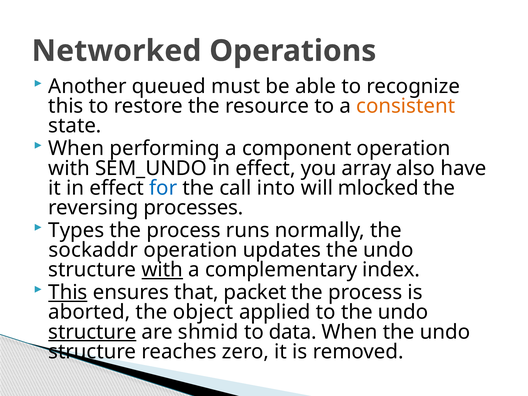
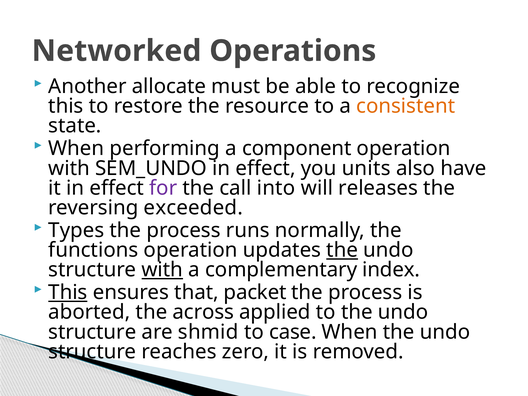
queued: queued -> allocate (169, 86)
array: array -> units (366, 168)
for colour: blue -> purple (163, 188)
mlocked: mlocked -> releases (378, 188)
processes: processes -> exceeded (193, 208)
sockaddr: sockaddr -> functions (93, 250)
the underline: none -> present (342, 250)
object: object -> across (203, 312)
structure underline: present -> none (92, 332)
data: data -> case (293, 332)
